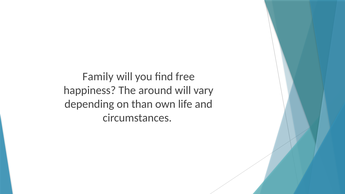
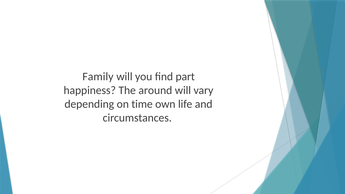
free: free -> part (185, 77)
than: than -> time (142, 104)
